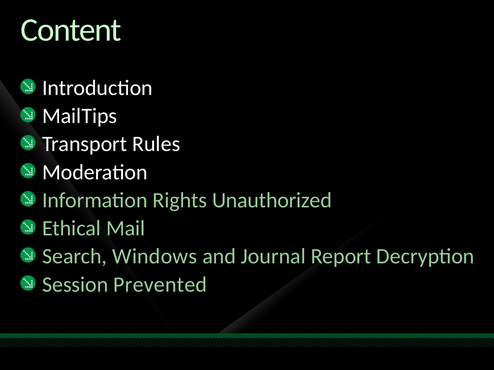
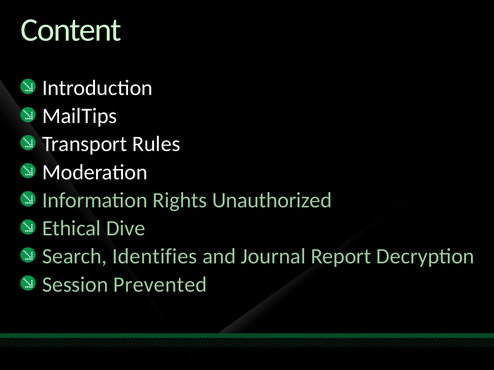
Mail: Mail -> Dive (126, 229)
Windows: Windows -> Identifies (155, 257)
